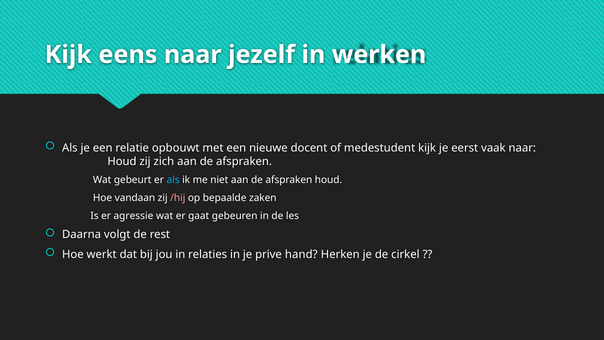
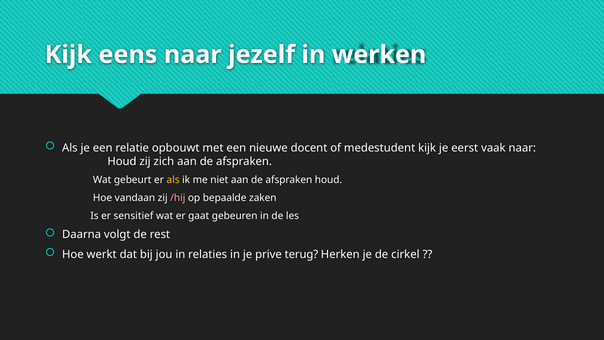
als colour: light blue -> yellow (173, 180)
agressie: agressie -> sensitief (133, 216)
hand: hand -> terug (301, 254)
